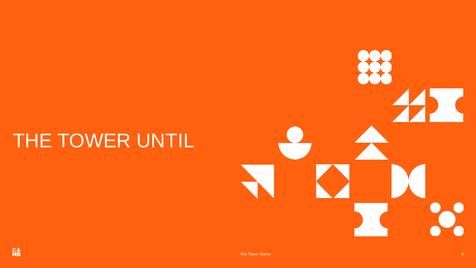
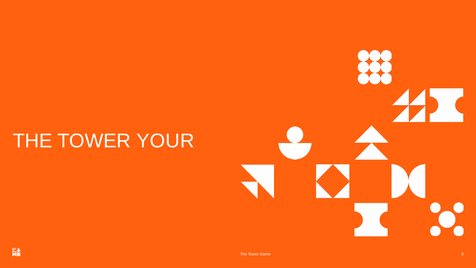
UNTIL: UNTIL -> YOUR (165, 141)
